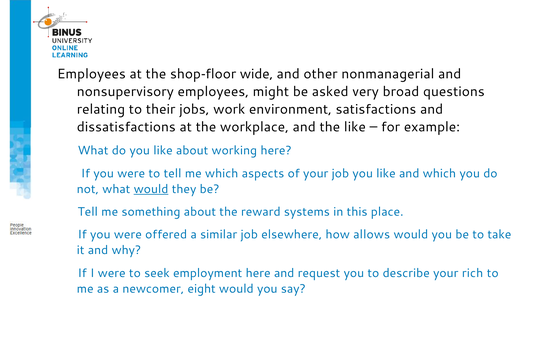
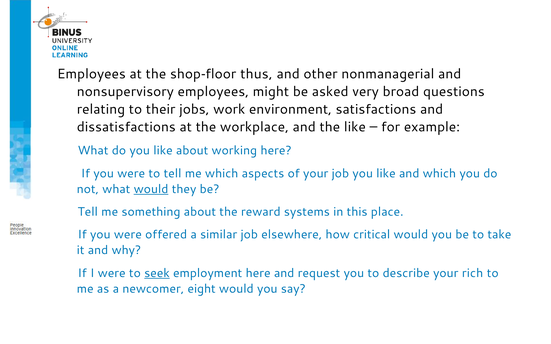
wide: wide -> thus (256, 74)
allows: allows -> critical (372, 235)
seek underline: none -> present (157, 273)
